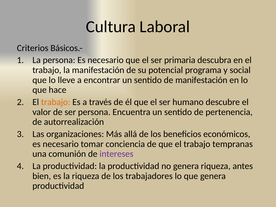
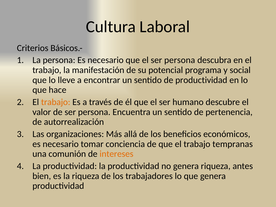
el ser primaria: primaria -> persona (180, 60)
de manifestación: manifestación -> productividad (201, 80)
intereses colour: purple -> orange (116, 154)
